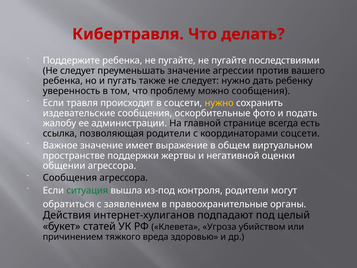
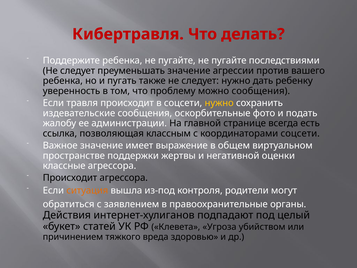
позволяющая родители: родители -> классным (169, 133)
общении: общении -> классные (64, 166)
Сообщения: Сообщения -> Происходит (70, 178)
ситуация colour: green -> orange (87, 190)
